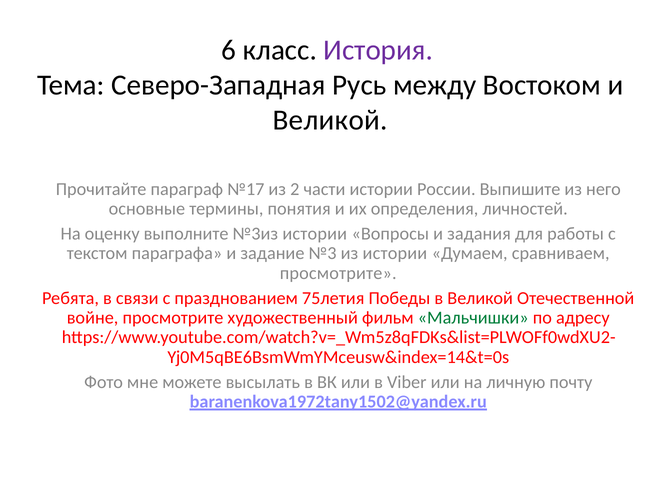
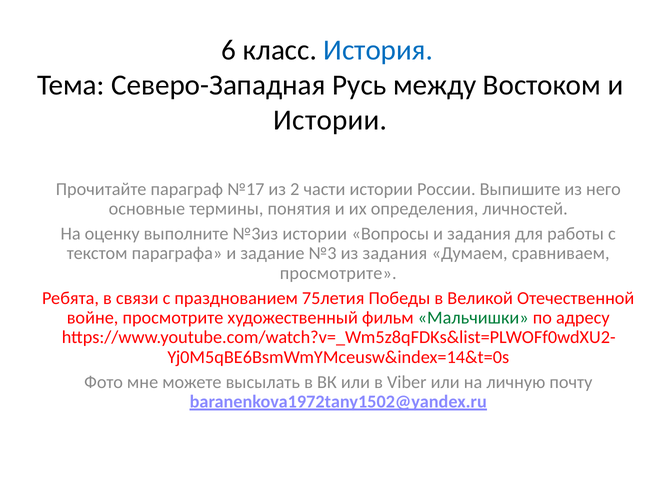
История colour: purple -> blue (378, 50)
Великой: Великой -> Истории (330, 120)
из истории: истории -> задания (395, 253)
